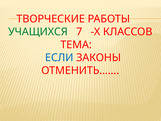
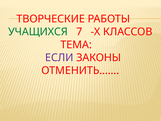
ЕСЛИ colour: blue -> purple (59, 58)
